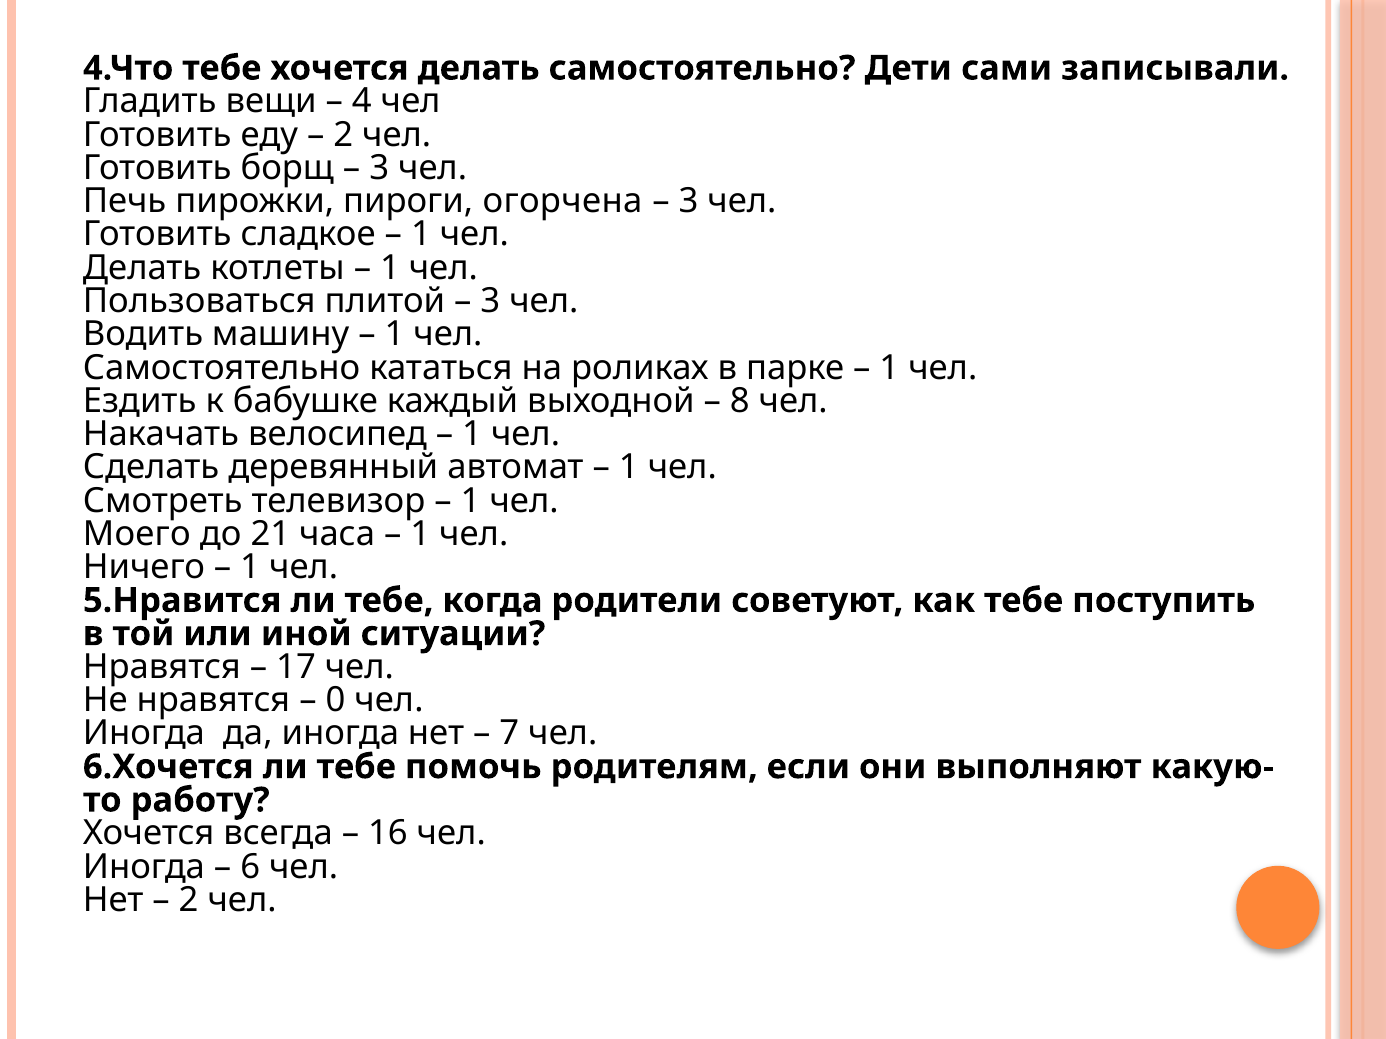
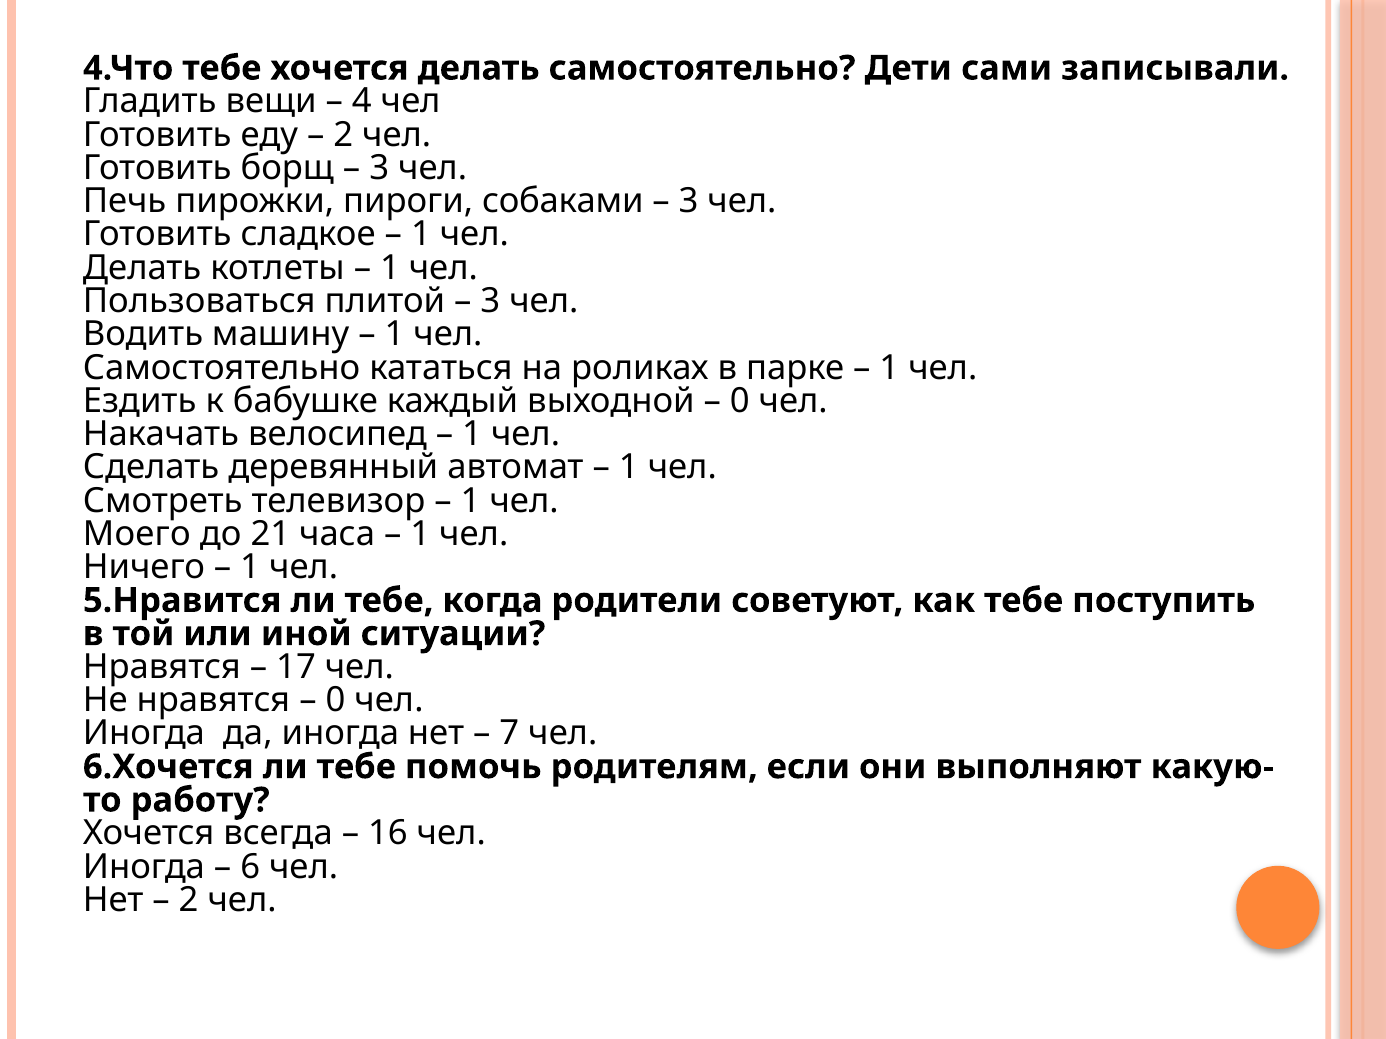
огорчена: огорчена -> собаками (563, 201)
8: 8 -> 0 (740, 401)
